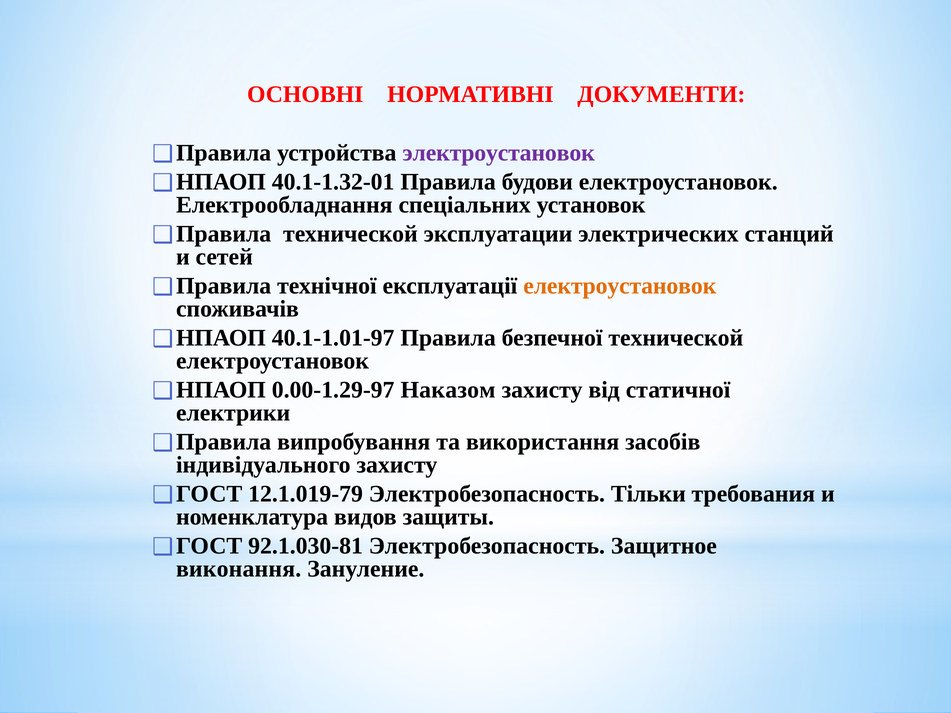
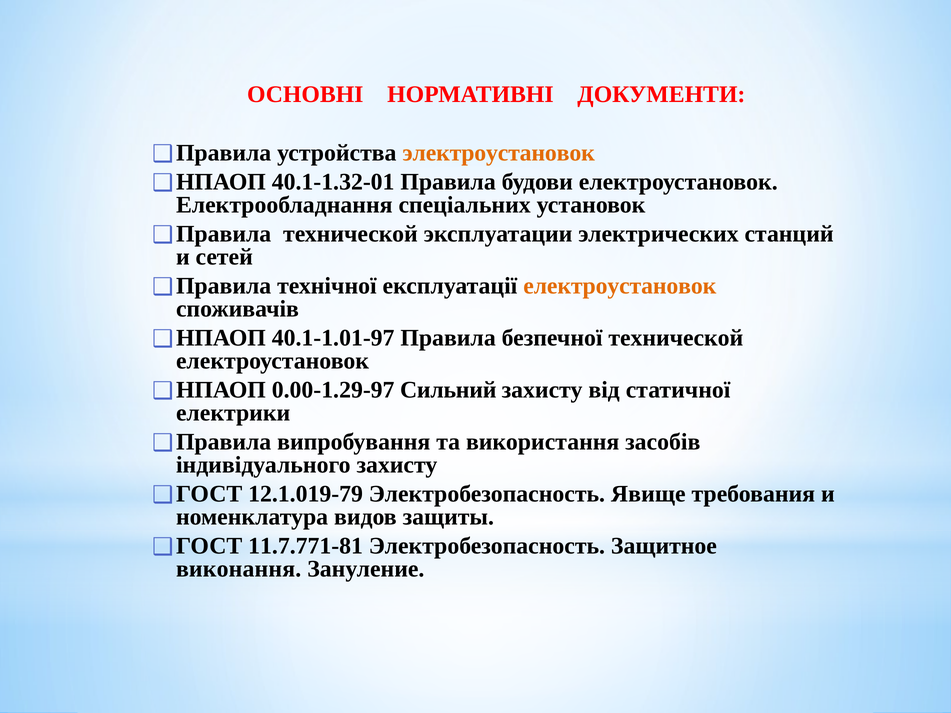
электроустановок colour: purple -> orange (499, 153)
Наказом: Наказом -> Сильний (448, 390)
Тільки: Тільки -> Явище (648, 494)
92.1.030-81: 92.1.030-81 -> 11.7.771-81 (306, 546)
